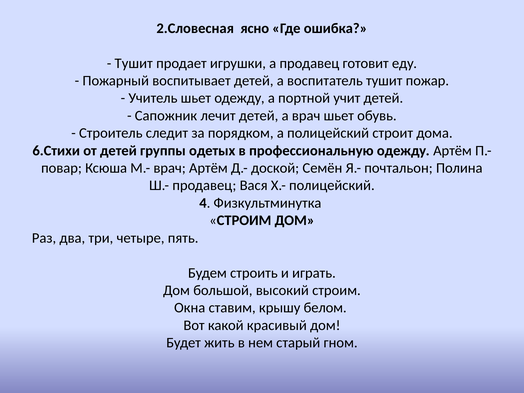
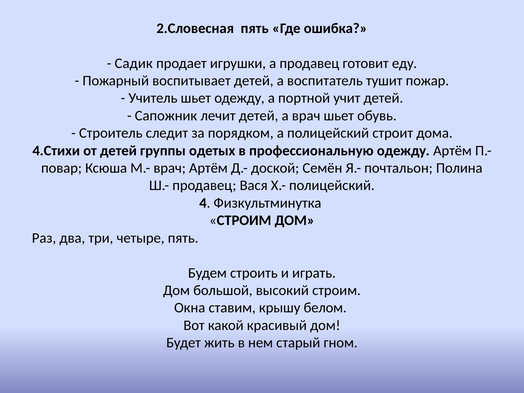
2.Словесная ясно: ясно -> пять (255, 28)
Тушит: Тушит -> Садик (134, 63)
6.Стихи: 6.Стихи -> 4.Стихи (56, 151)
